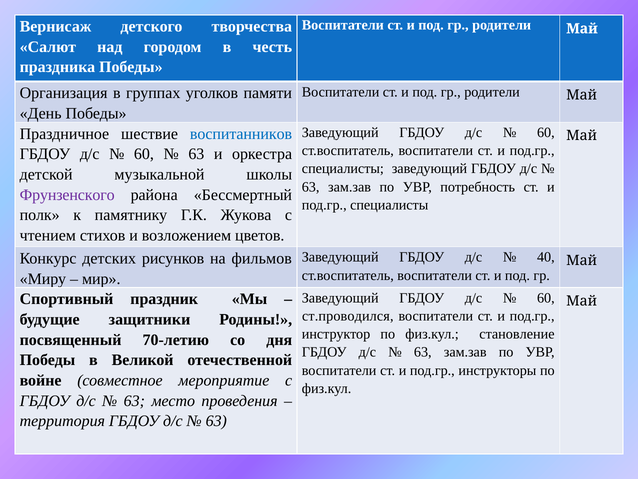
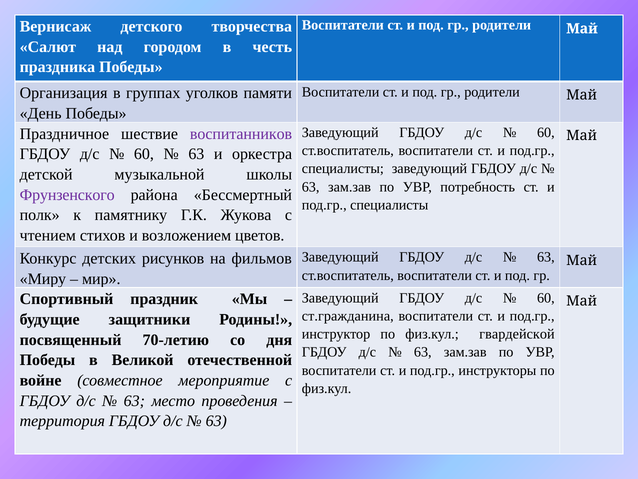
воспитанников colour: blue -> purple (241, 134)
40: 40 -> 63 (546, 257)
ст.проводился: ст.проводился -> ст.гражданина (348, 316)
становление: становление -> гвардейской (517, 334)
